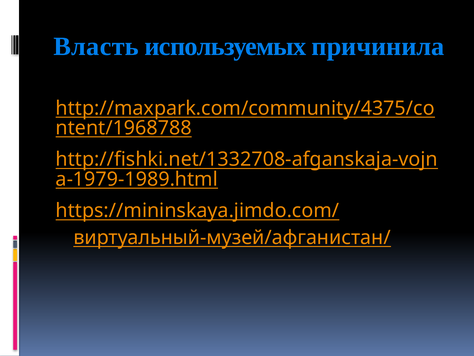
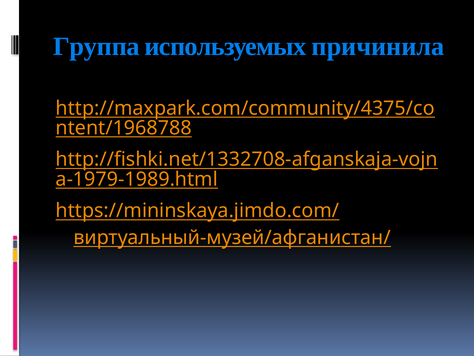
Власть: Власть -> Группа (96, 47)
